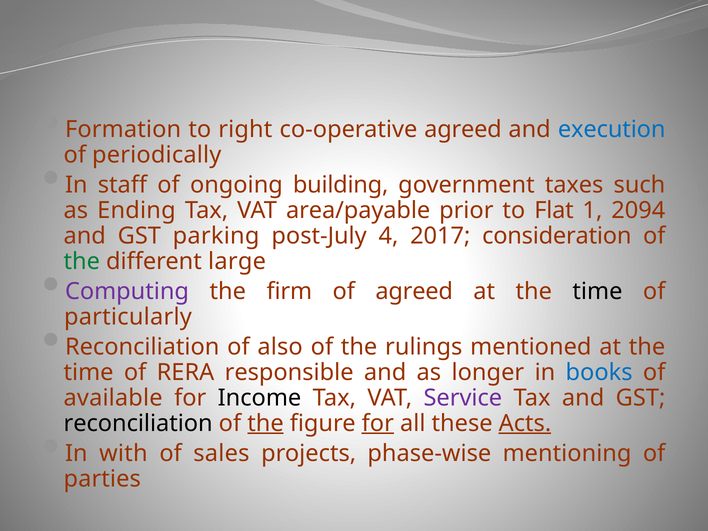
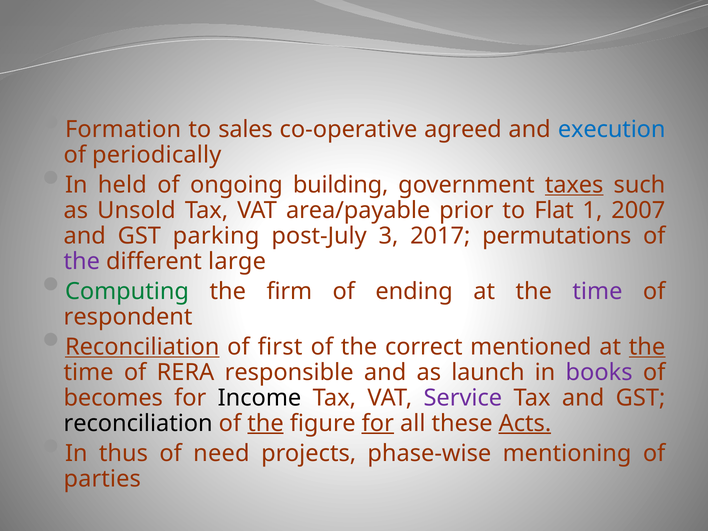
right: right -> sales (246, 129)
staff: staff -> held (122, 185)
taxes underline: none -> present (574, 185)
Ending: Ending -> Unsold (136, 210)
2094: 2094 -> 2007 (638, 210)
4: 4 -> 3 (388, 236)
consideration: consideration -> permutations (557, 236)
the colour: green -> purple (82, 261)
Computing colour: purple -> green (127, 291)
of agreed: agreed -> ending (414, 291)
time colour: black -> purple (597, 291)
particularly: particularly -> respondent (128, 317)
Reconciliation underline: none -> present (142, 347)
also: also -> first (280, 347)
rulings: rulings -> correct (424, 347)
the underline: none -> present (647, 347)
longer: longer -> launch (488, 372)
books colour: blue -> purple (599, 372)
available: available -> becomes (113, 398)
with: with -> thus (123, 453)
sales: sales -> need (221, 453)
